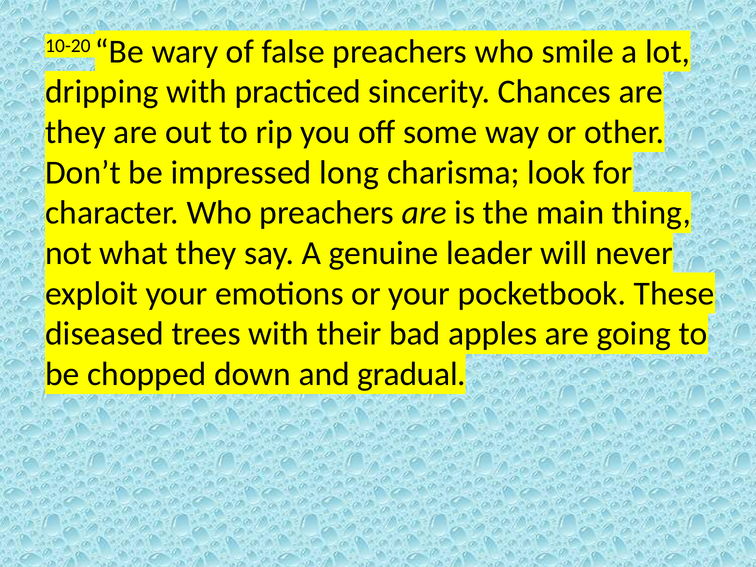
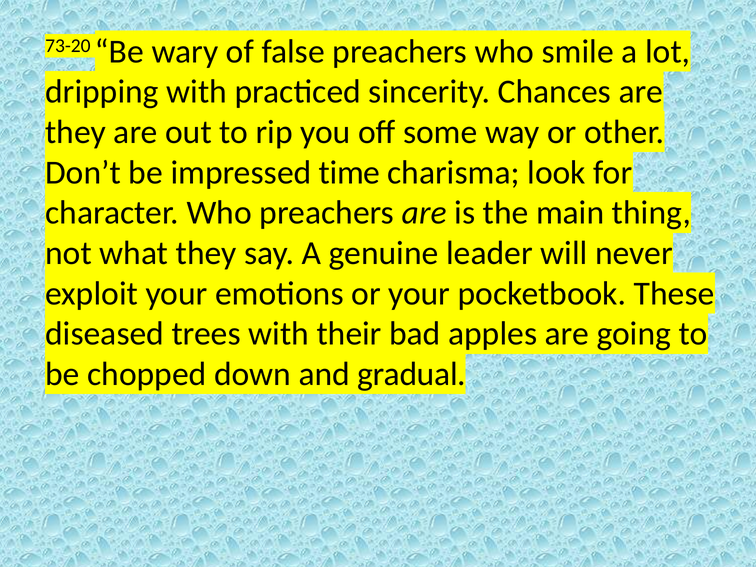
10-20: 10-20 -> 73-20 (68, 46)
long: long -> time (349, 172)
